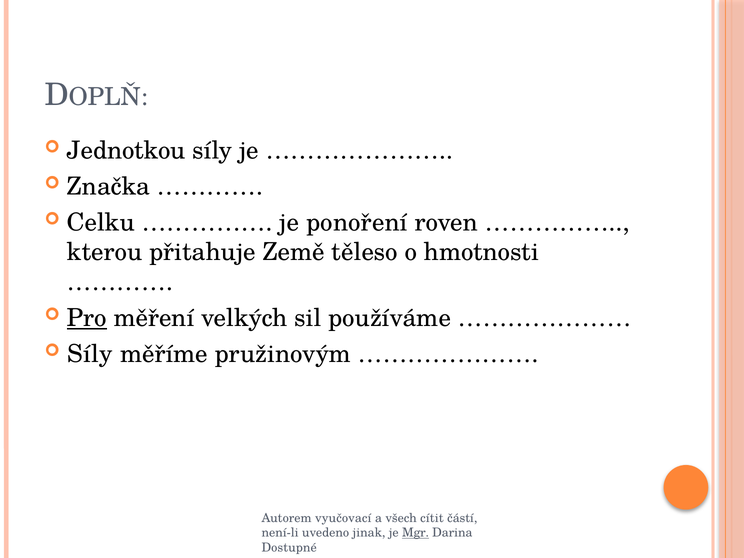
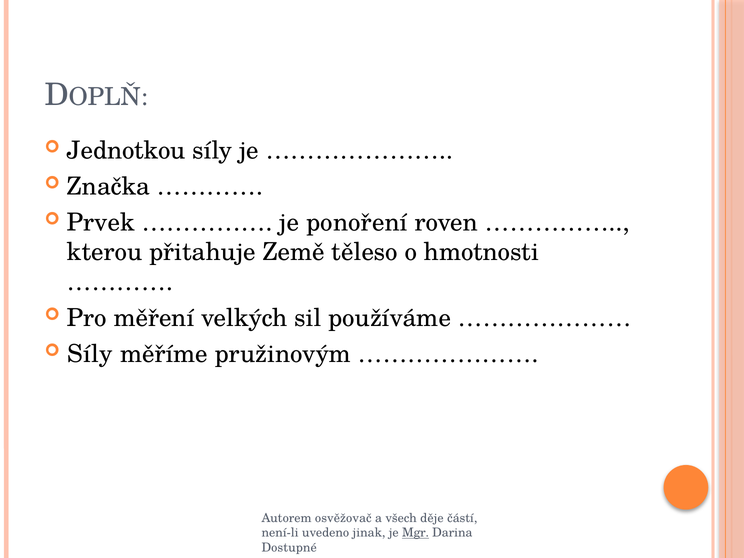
Celku: Celku -> Prvek (101, 222)
Pro underline: present -> none (87, 318)
vyučovací: vyučovací -> osvěžovač (343, 518)
cítit: cítit -> děje (432, 518)
